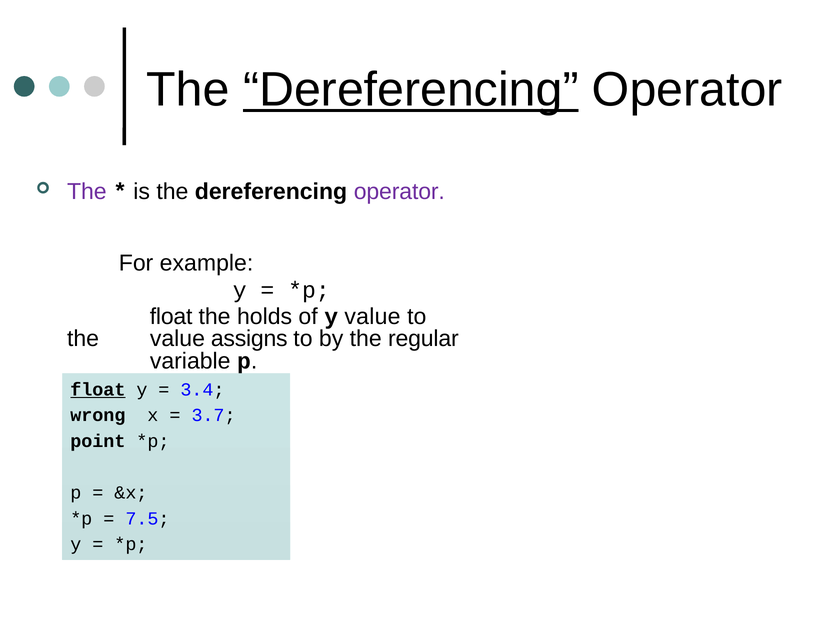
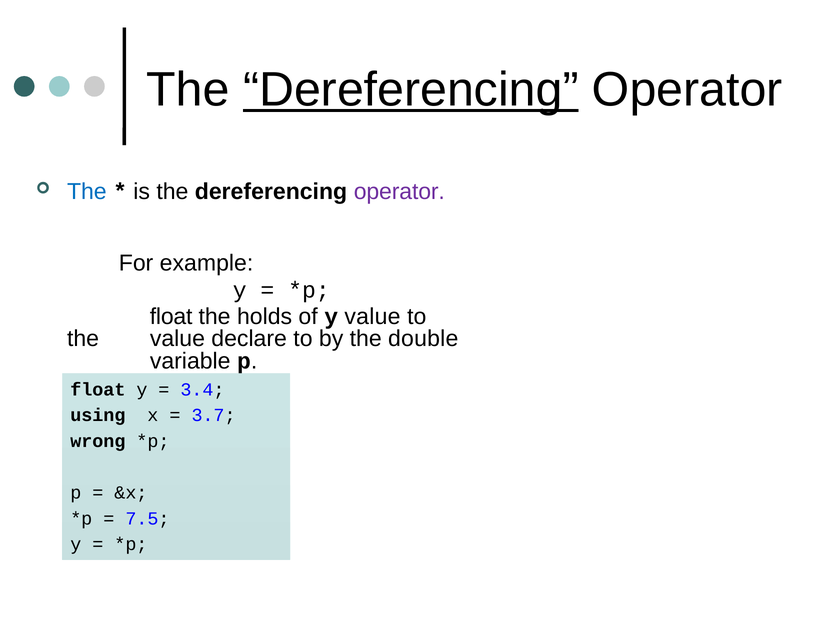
The colour: purple -> blue (87, 192)
assigns: assigns -> declare (249, 339)
regular: regular -> double (423, 339)
float underline: present -> none (98, 389)
wrong: wrong -> using (98, 415)
point: point -> wrong (98, 441)
